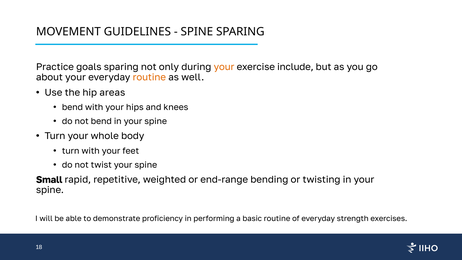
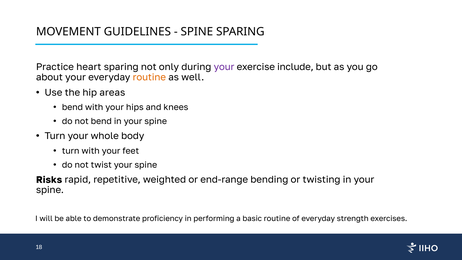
goals: goals -> heart (89, 67)
your colour: orange -> purple (224, 67)
Small: Small -> Risks (49, 180)
